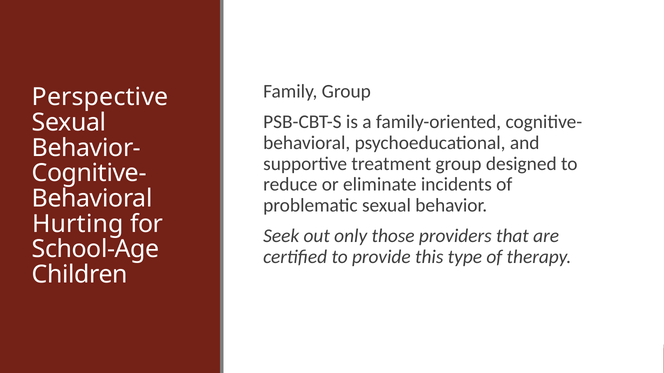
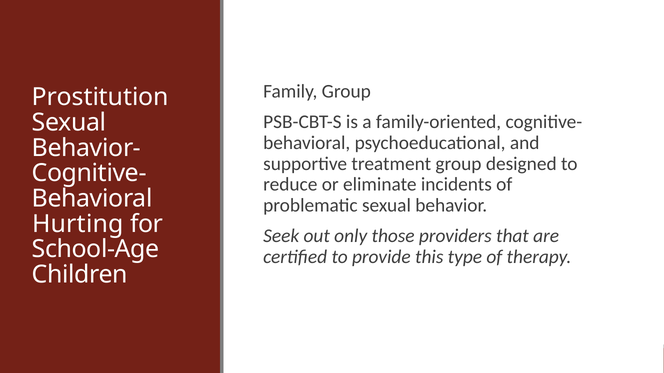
Perspective: Perspective -> Prostitution (100, 97)
